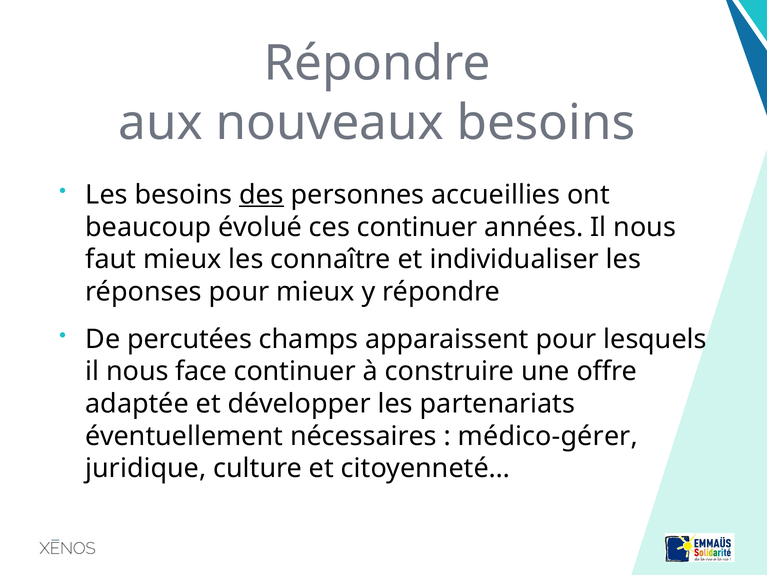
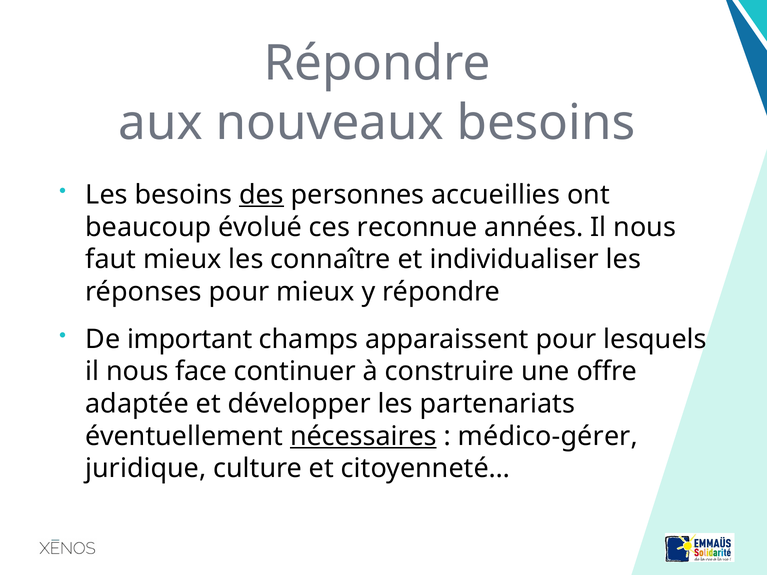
ces continuer: continuer -> reconnue (417, 227)
percutées: percutées -> important (190, 339)
nécessaires underline: none -> present (363, 436)
